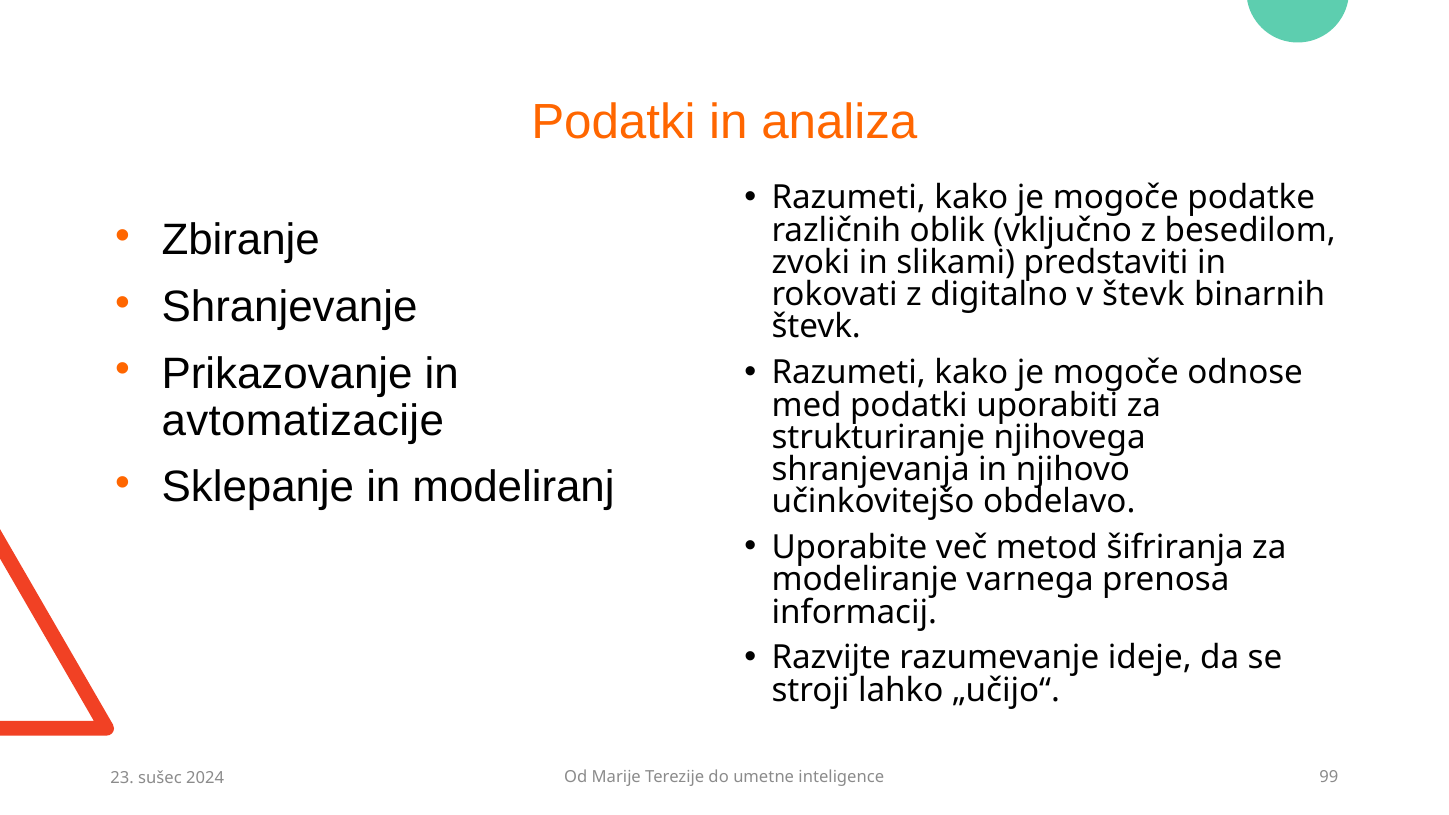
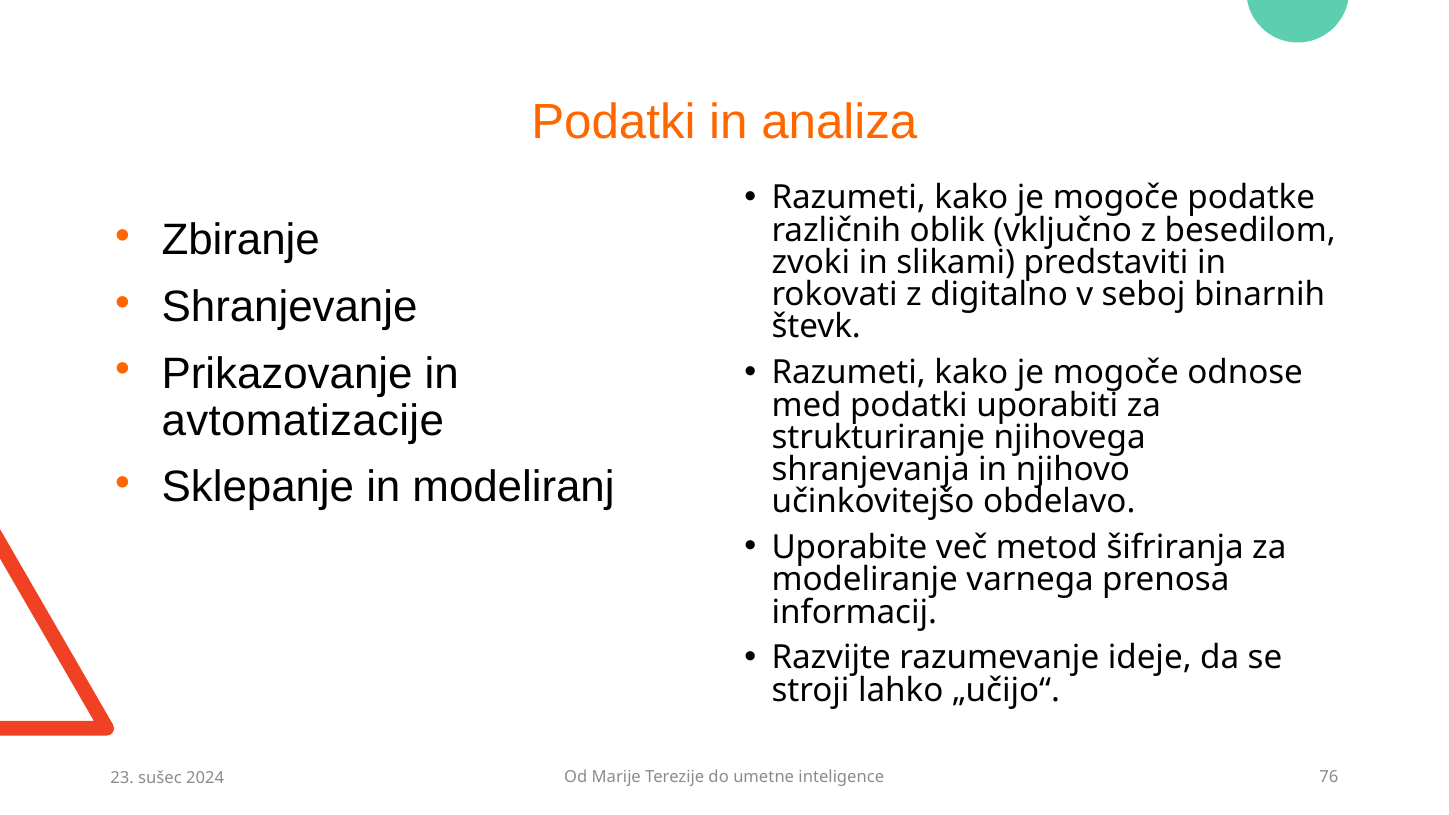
v števk: števk -> seboj (1144, 295)
99: 99 -> 76 (1329, 777)
